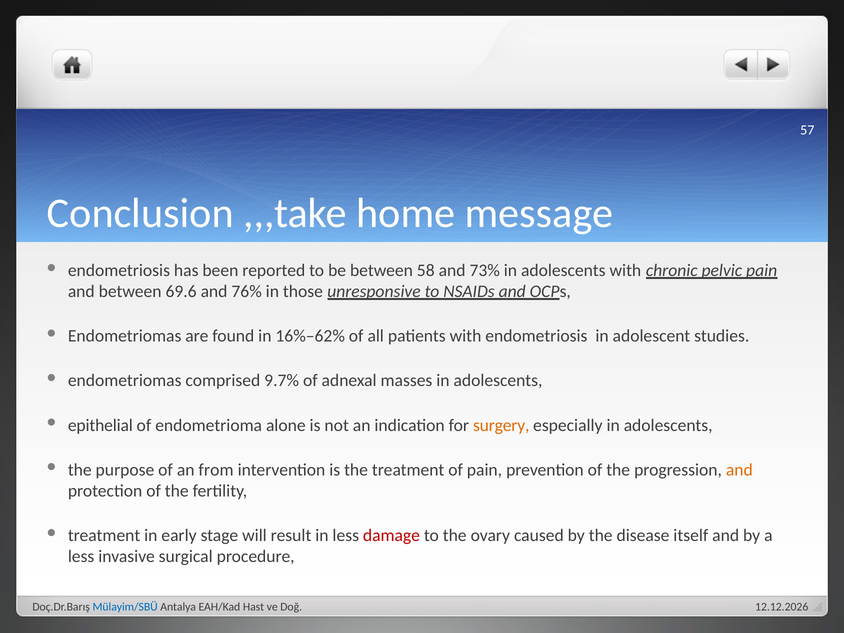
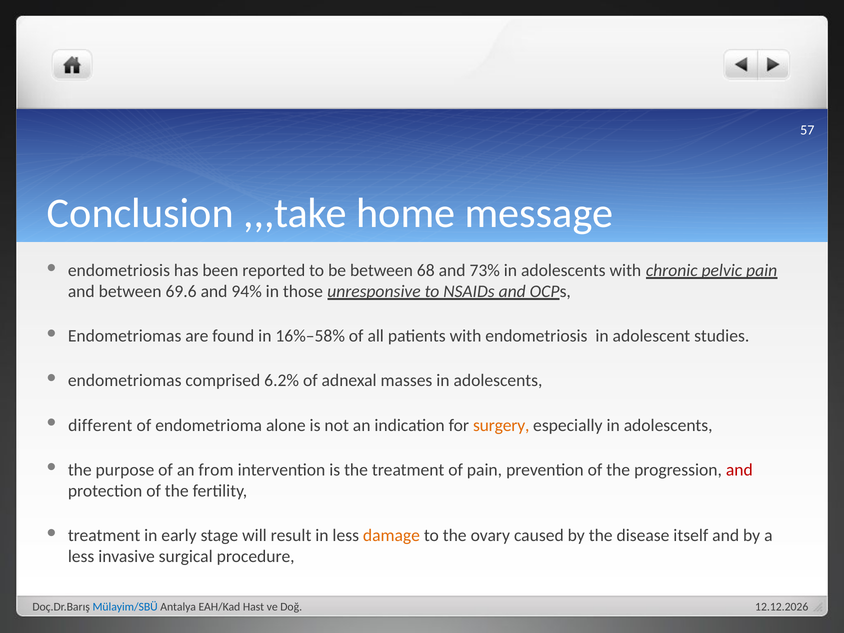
58: 58 -> 68 (426, 270)
76%: 76% -> 94% (247, 292)
16%–62%: 16%–62% -> 16%–58% (310, 336)
9.7%: 9.7% -> 6.2% (282, 381)
epithelial: epithelial -> different (100, 425)
and colour: orange -> red (739, 470)
damage colour: red -> orange (391, 535)
